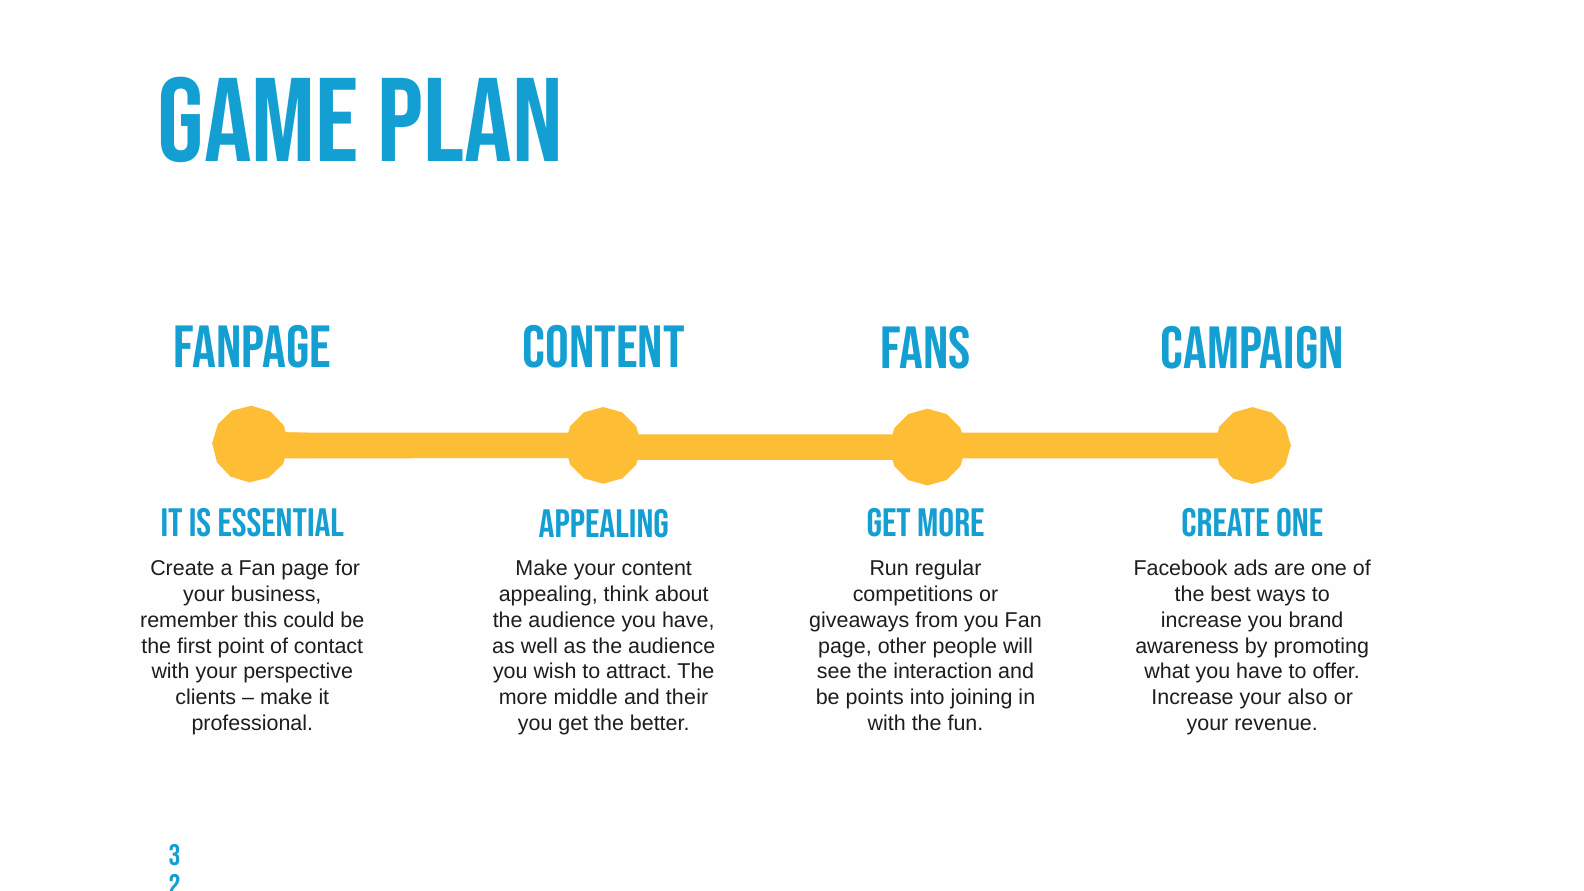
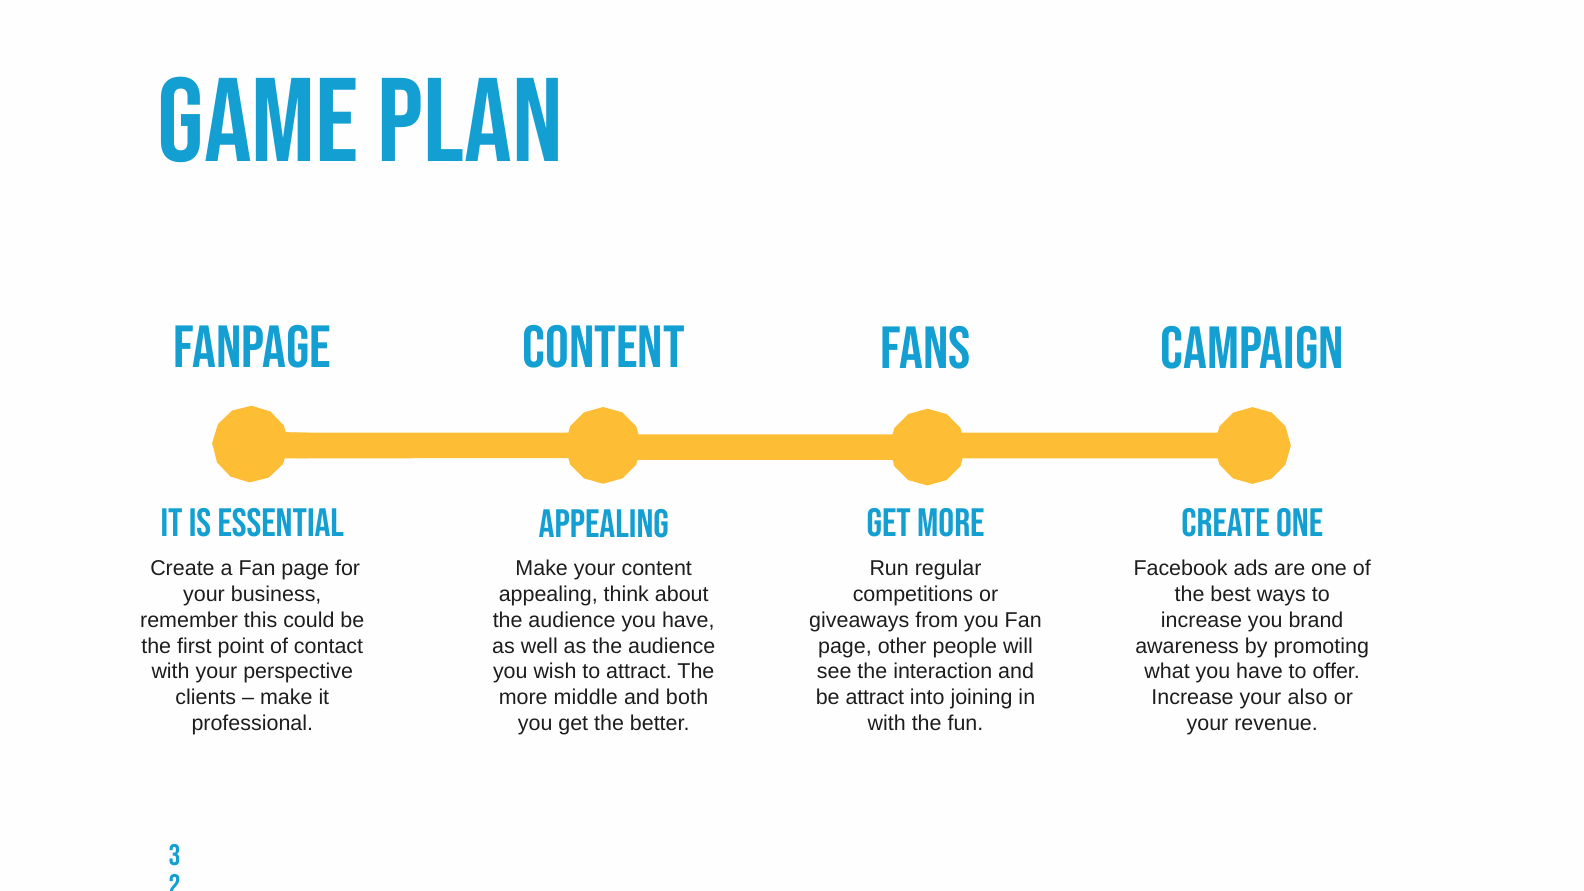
their: their -> both (687, 697)
be points: points -> attract (875, 697)
